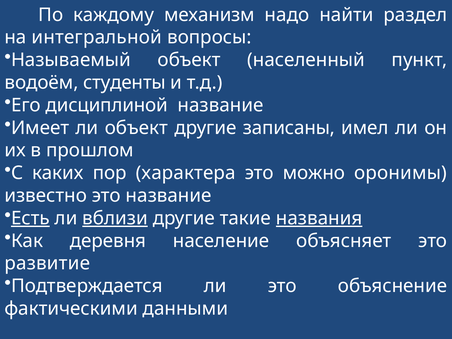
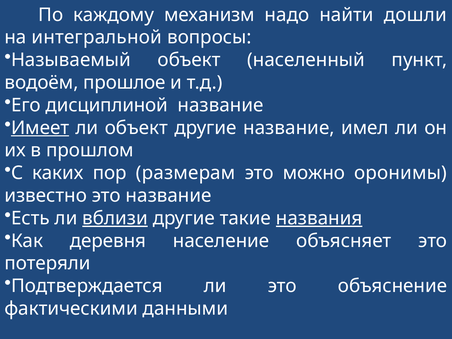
раздел: раздел -> дошли (415, 15)
студенты: студенты -> прошлое (125, 83)
Имеет underline: none -> present (40, 128)
другие записаны: записаны -> название (289, 128)
характера: характера -> размерам (186, 173)
Есть underline: present -> none (30, 218)
развитие: развитие -> потеряли (47, 263)
